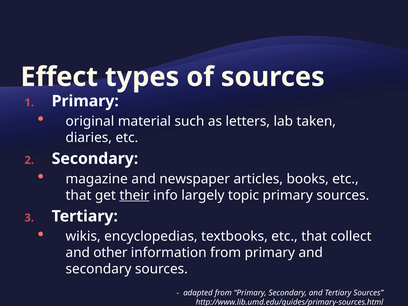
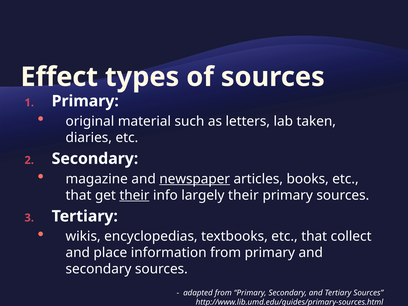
newspaper underline: none -> present (195, 179)
largely topic: topic -> their (243, 195)
other: other -> place (110, 253)
